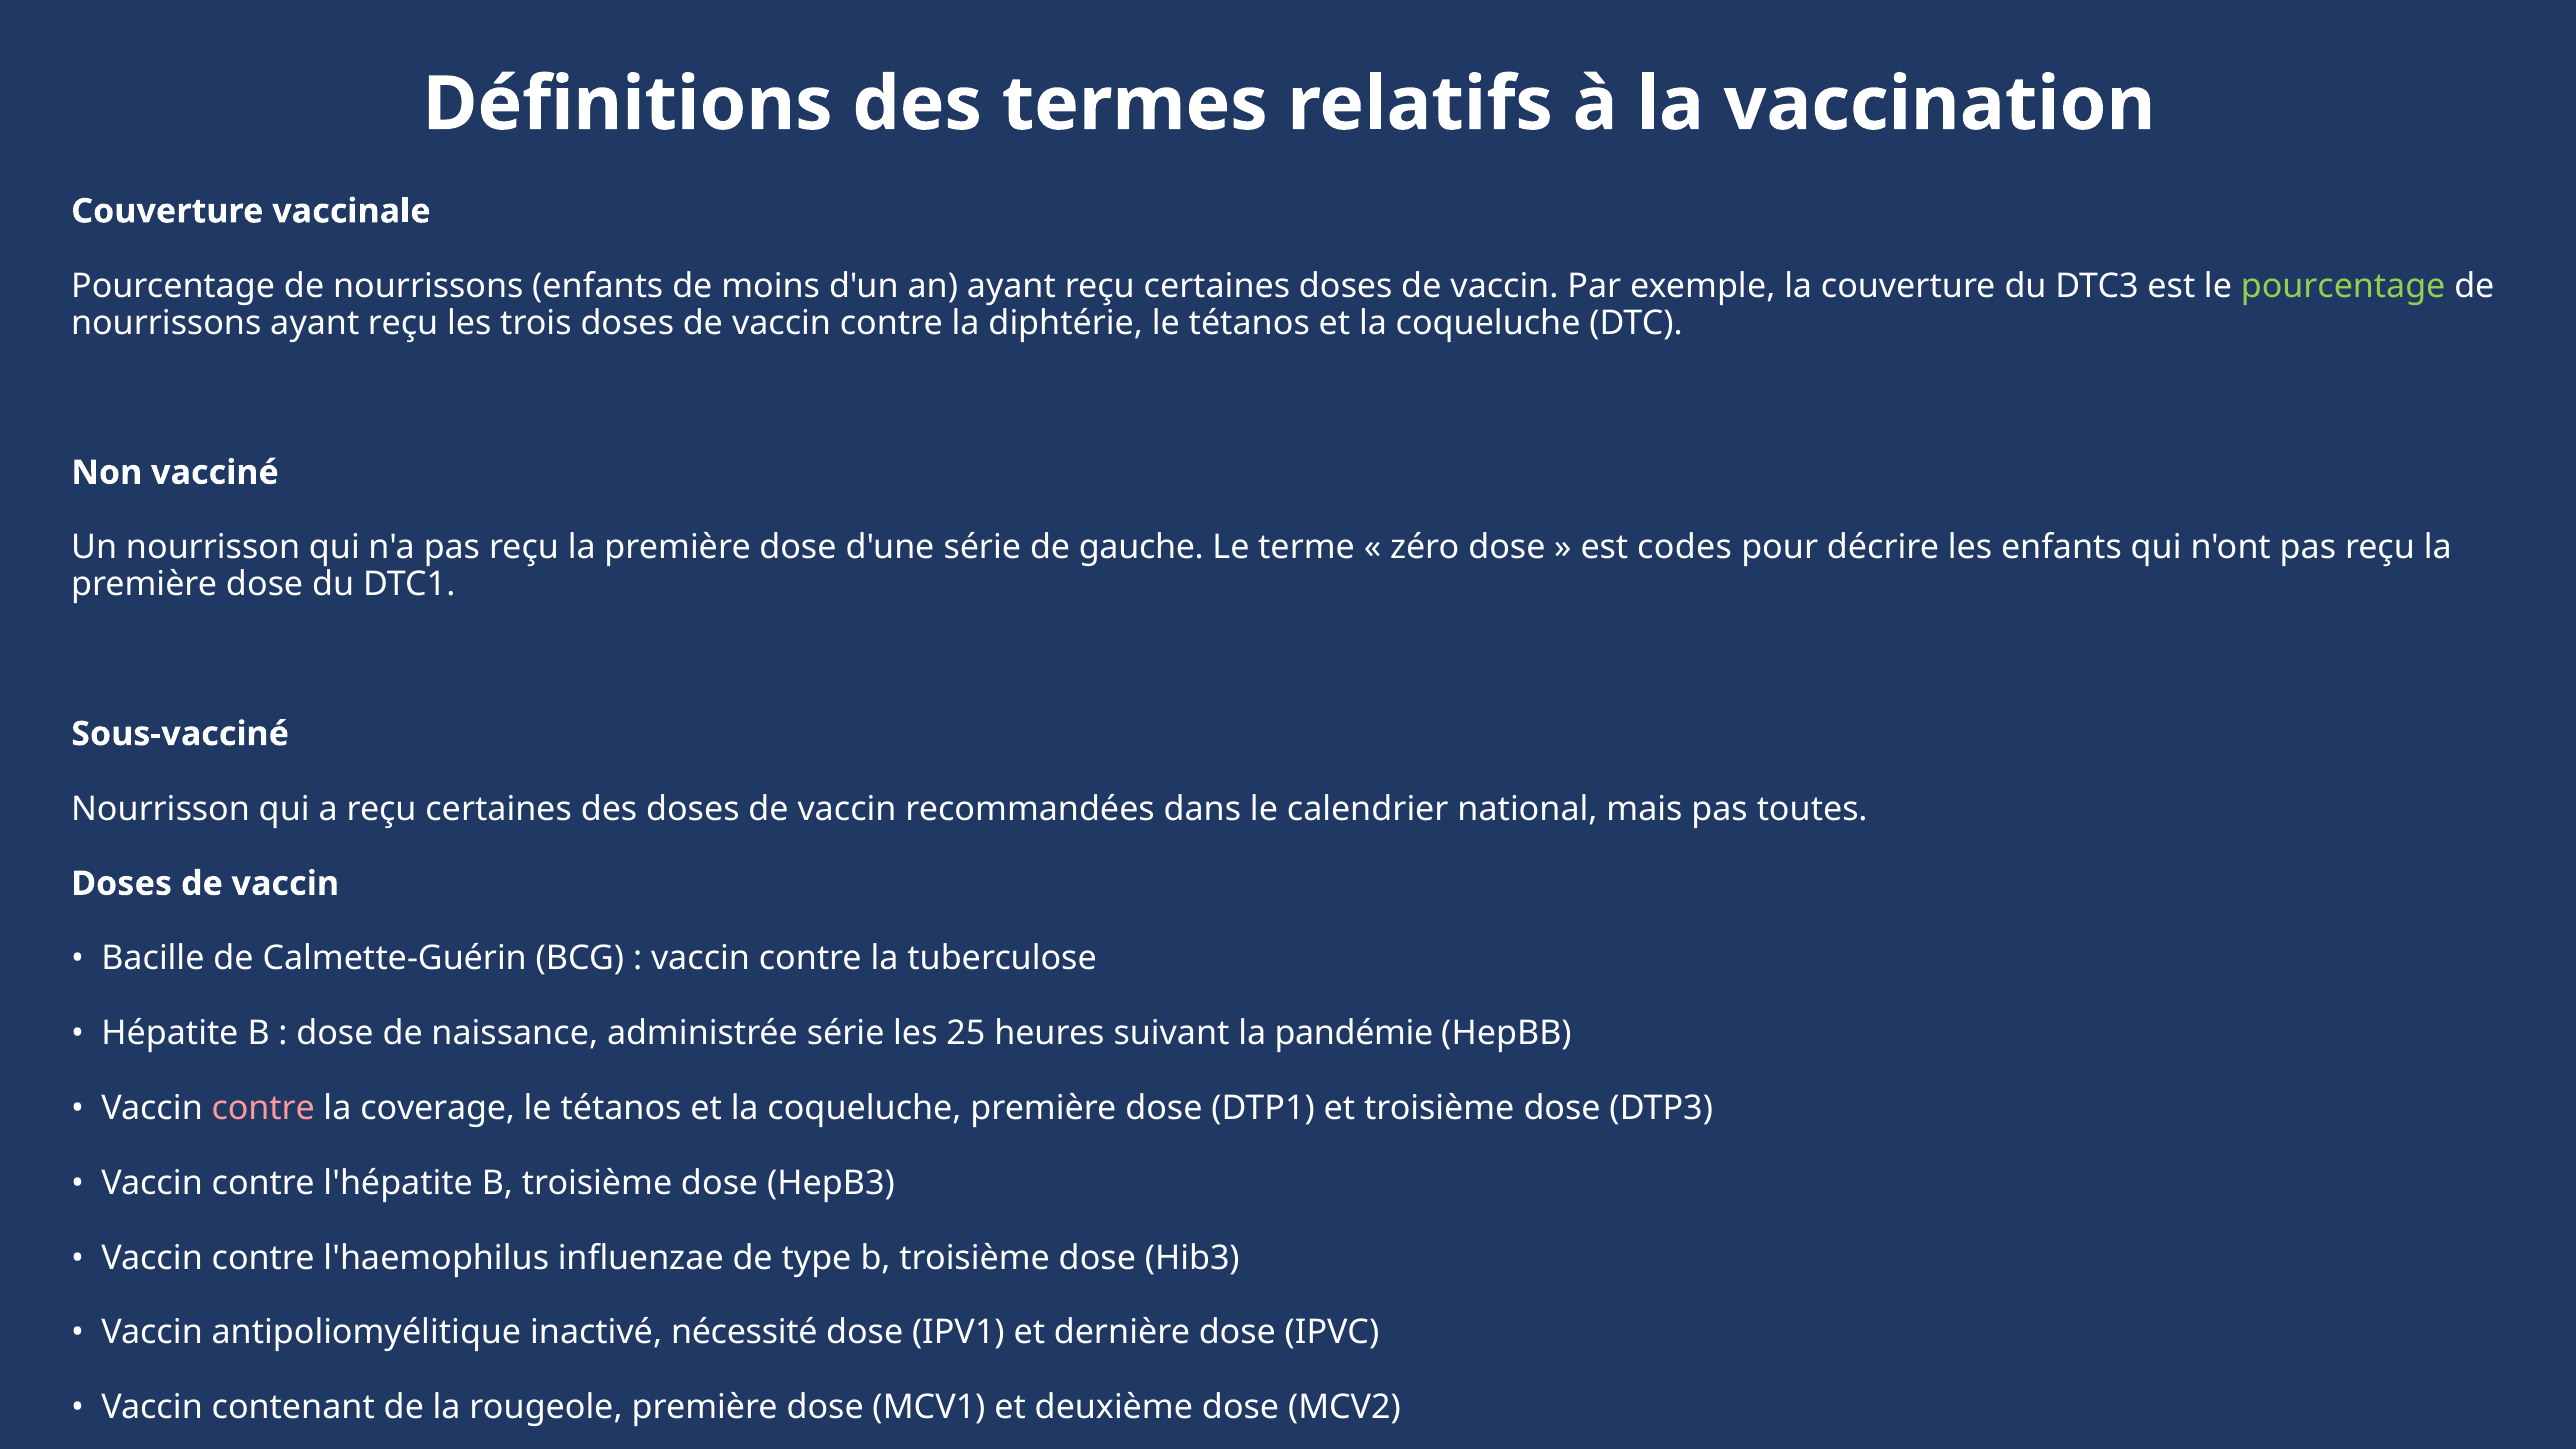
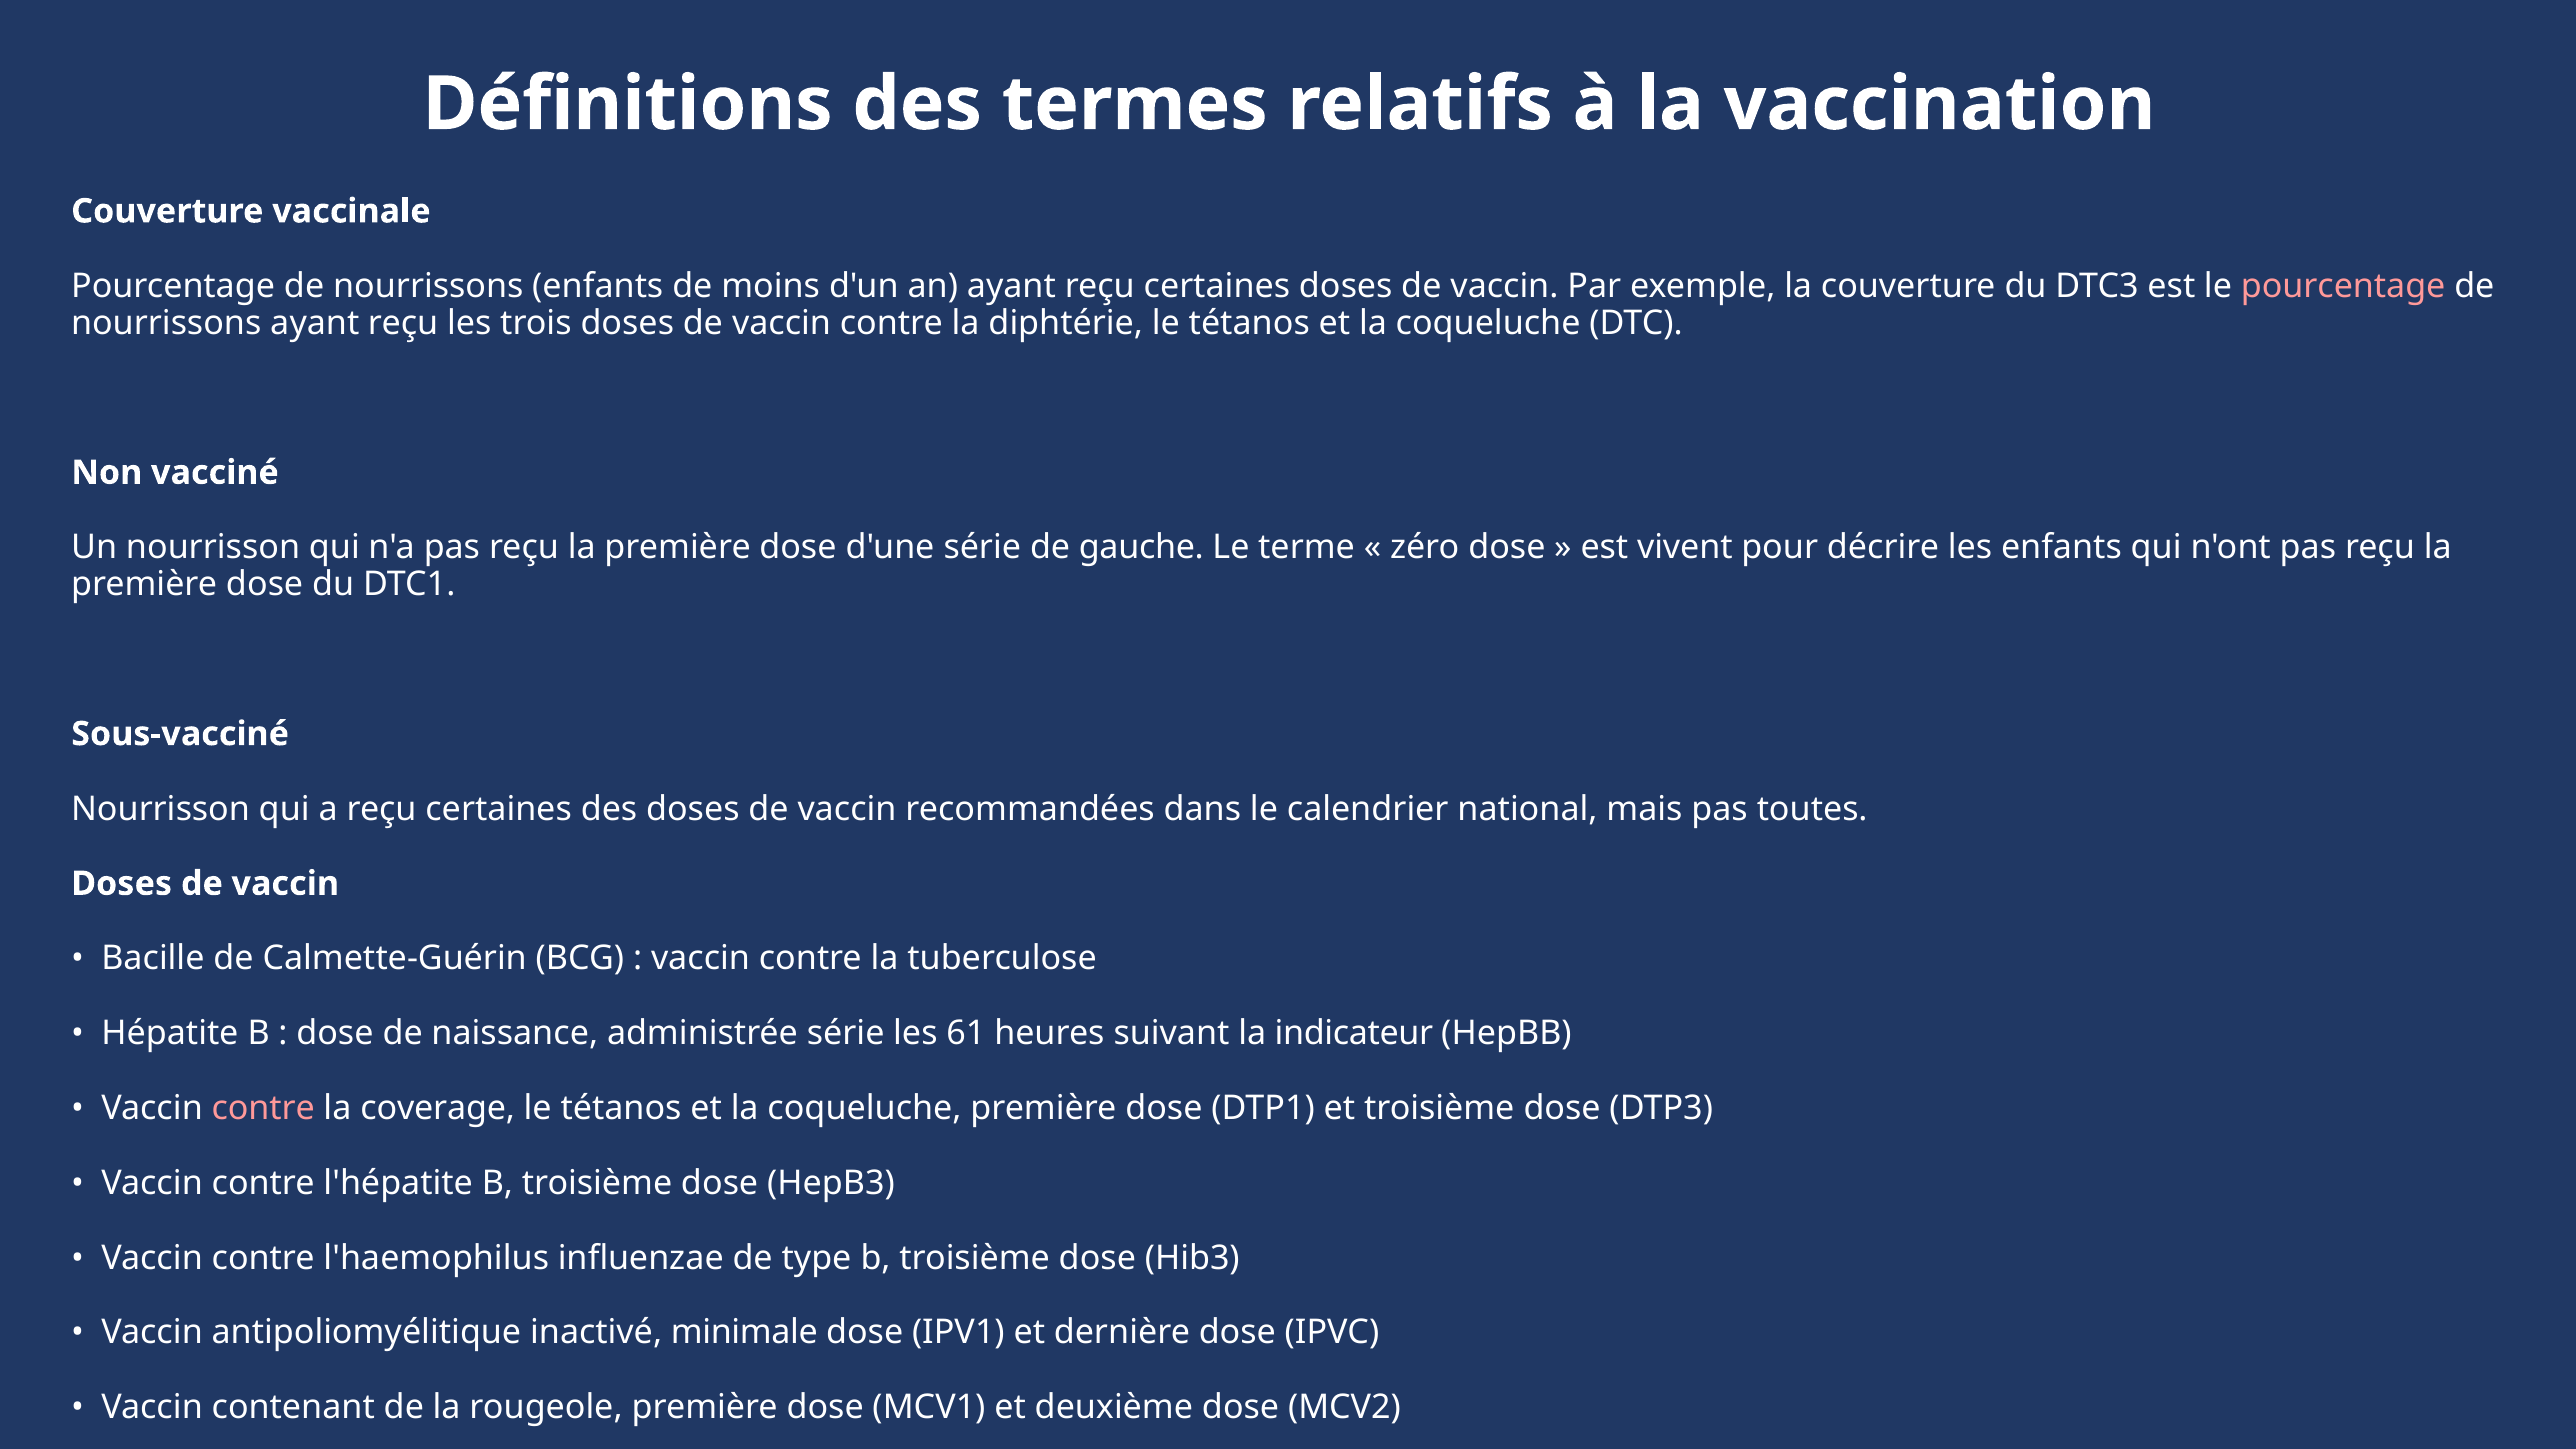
pourcentage colour: light green -> pink (2343, 286)
codes: codes -> vivent (1685, 547)
25: 25 -> 61 (966, 1033)
pandémie: pandémie -> indicateur (1354, 1033)
nécessité: nécessité -> minimale (744, 1333)
